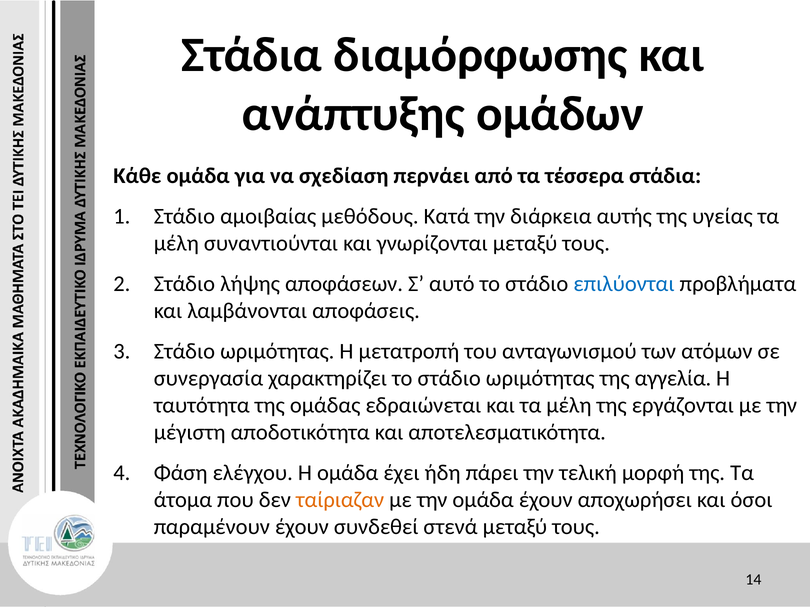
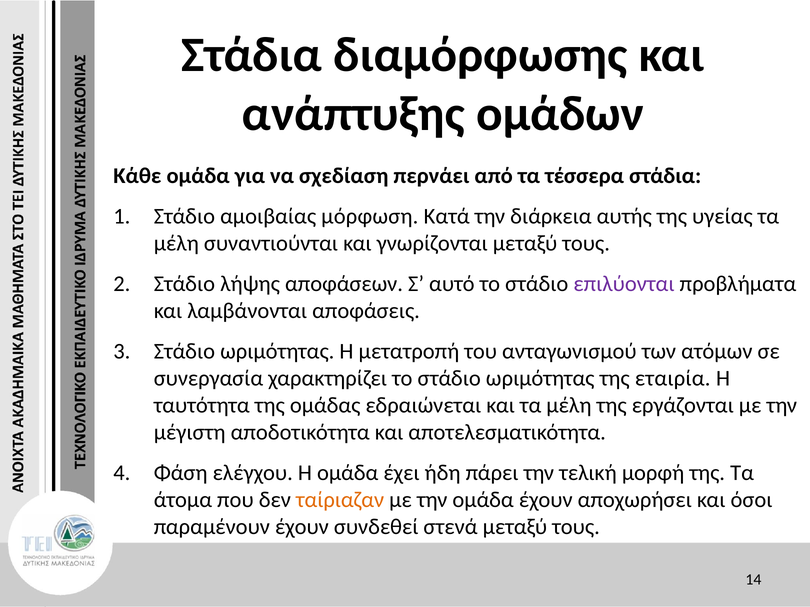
μεθόδους: μεθόδους -> μόρφωση (370, 217)
επιλύονται colour: blue -> purple (624, 284)
αγγελία: αγγελία -> εταιρία (673, 379)
